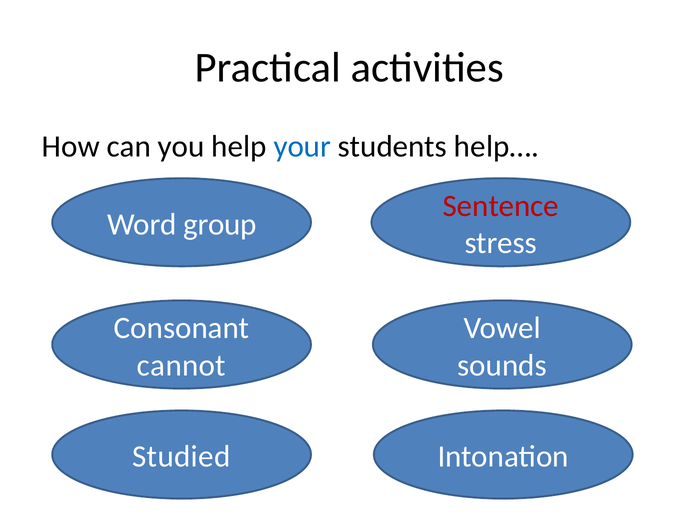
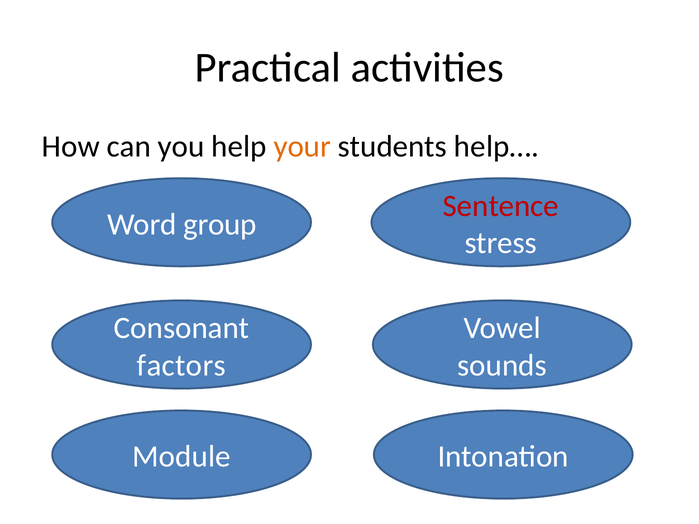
your colour: blue -> orange (302, 147)
cannot: cannot -> factors (181, 365)
Studied: Studied -> Module (182, 457)
